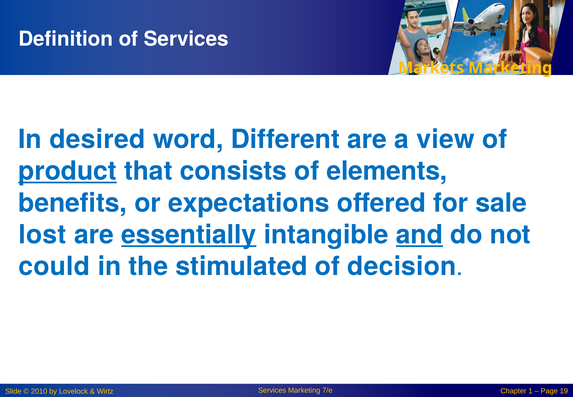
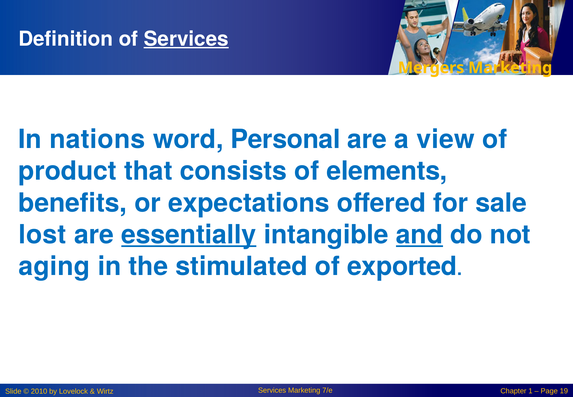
Services underline: none -> present (186, 39)
Markets: Markets -> Mergers (431, 68)
desired: desired -> nations (97, 139)
Different: Different -> Personal (285, 139)
product underline: present -> none (68, 171)
could: could -> aging (54, 266)
decision: decision -> exported (402, 266)
